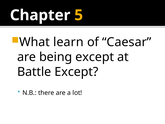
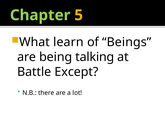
Chapter colour: white -> light green (40, 15)
Caesar: Caesar -> Beings (127, 42)
being except: except -> talking (95, 57)
